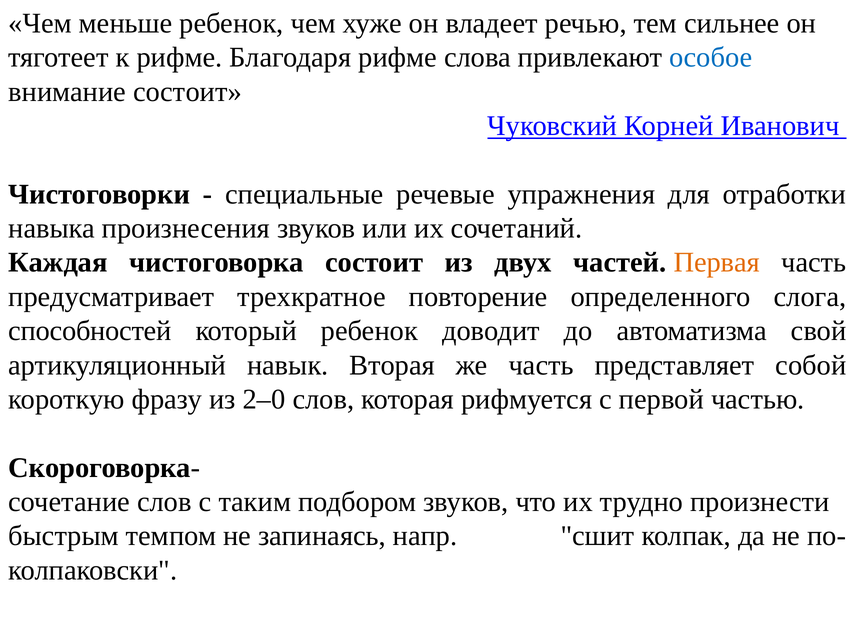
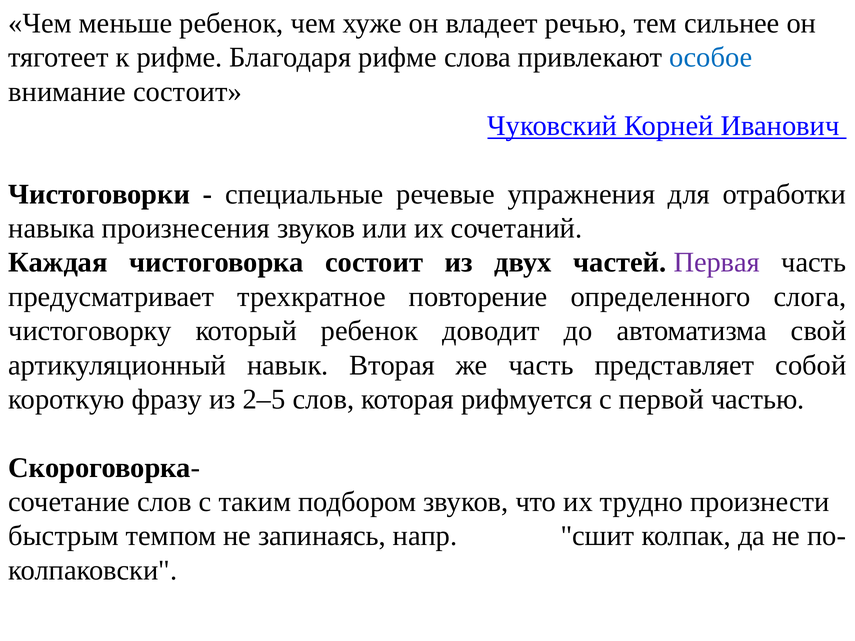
Первая colour: orange -> purple (717, 263)
способностей: способностей -> чистоговорку (90, 331)
2–0: 2–0 -> 2–5 (264, 399)
